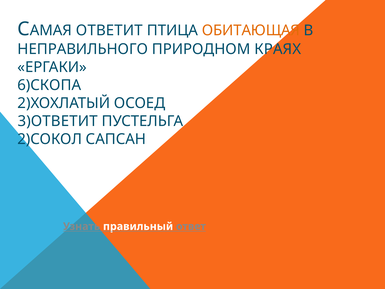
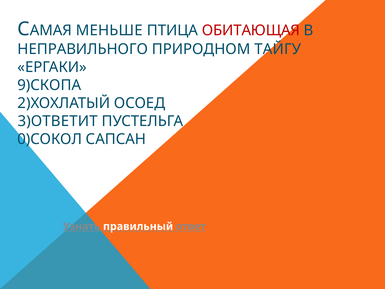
ОТВЕТИТ: ОТВЕТИТ -> МЕНЬШЕ (109, 30)
ОБИТАЮЩАЯ colour: orange -> red (251, 30)
КРАЯХ: КРАЯХ -> ТАЙГУ (278, 49)
6)СКОПА: 6)СКОПА -> 9)СКОПА (49, 85)
2)СОКОЛ: 2)СОКОЛ -> 0)СОКОЛ (50, 139)
